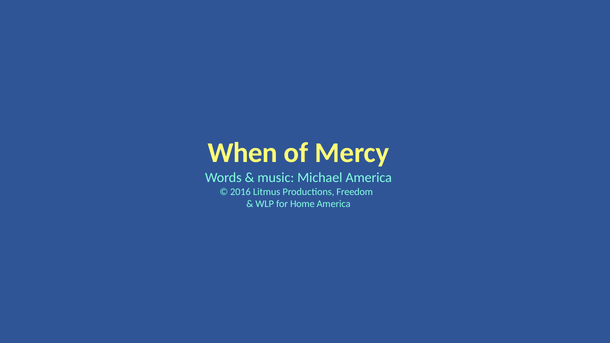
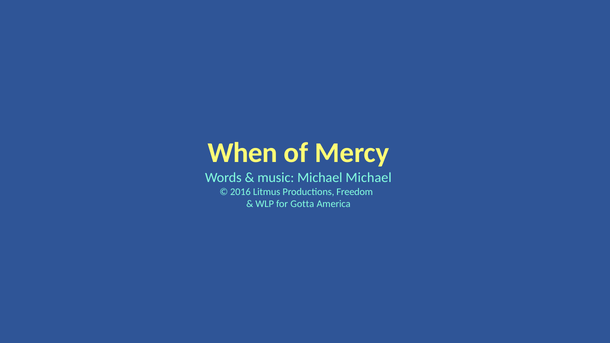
Michael America: America -> Michael (369, 178)
Home: Home -> Gotta (302, 204)
